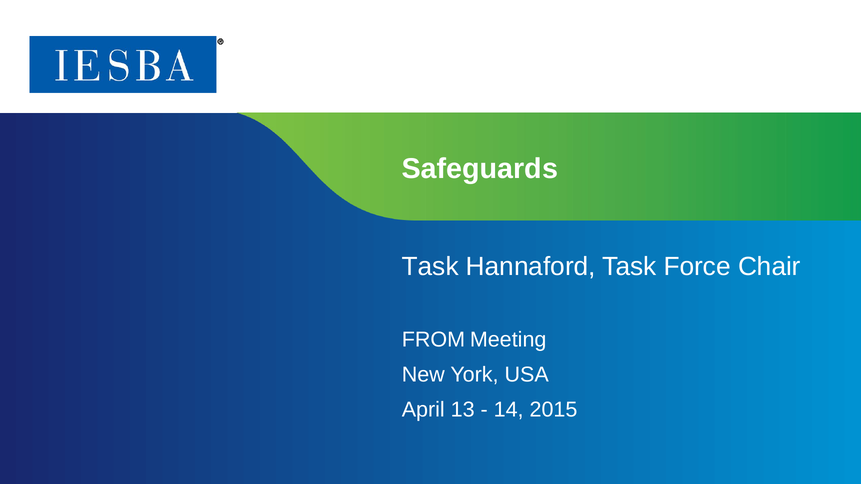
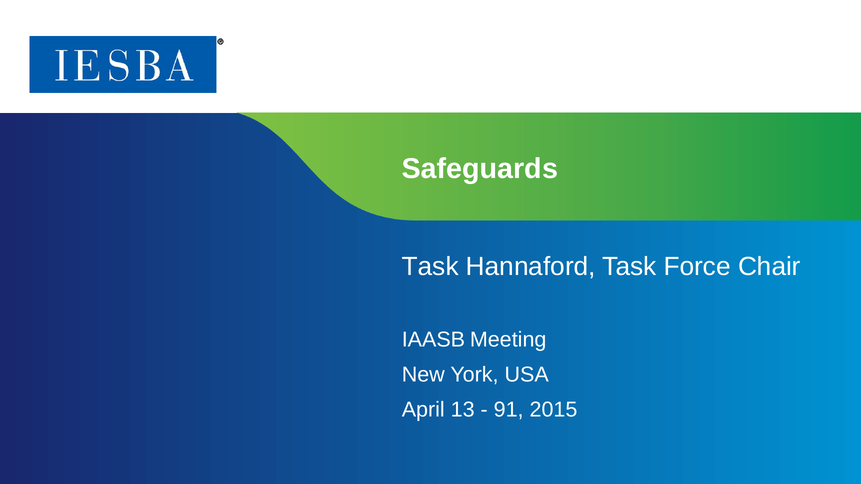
FROM: FROM -> IAASB (433, 340)
14: 14 -> 91 (509, 410)
